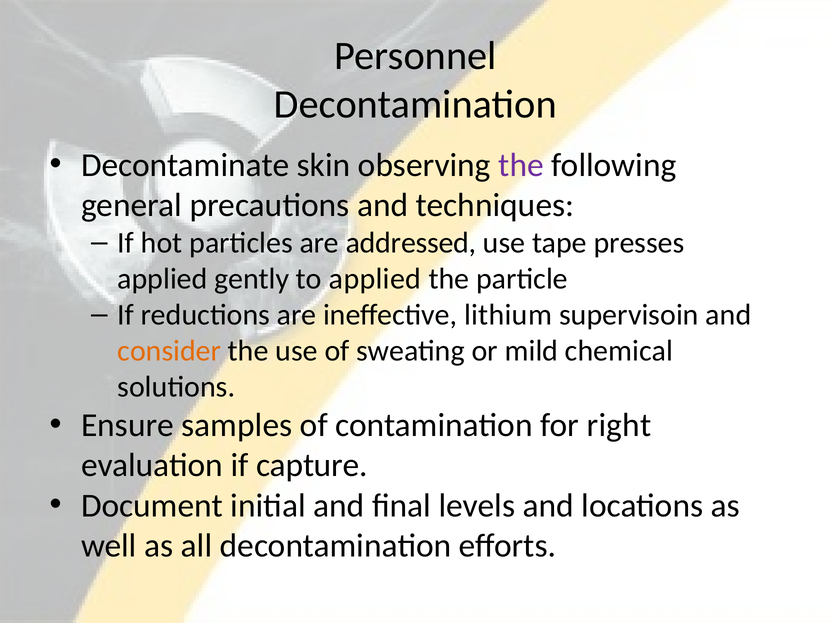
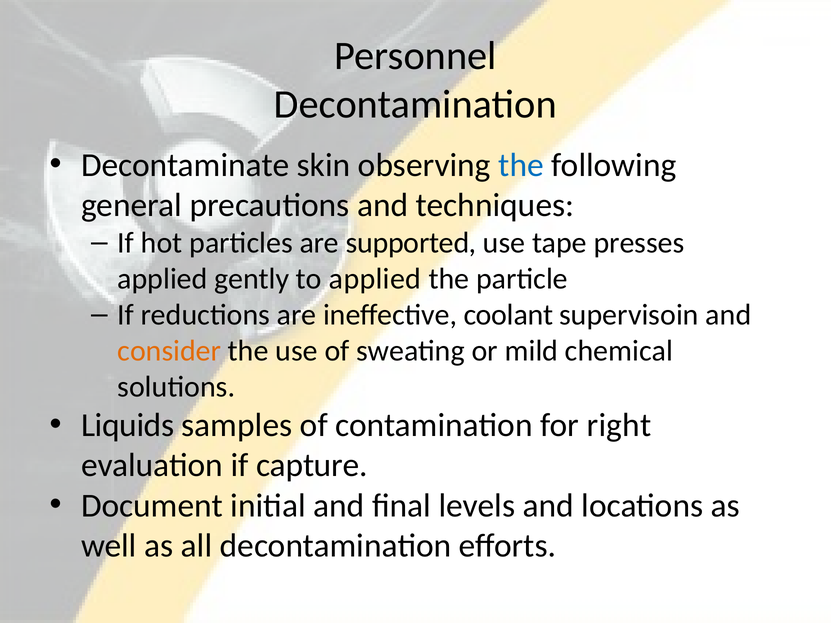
the colour: purple -> blue (521, 165)
addressed: addressed -> supported (411, 243)
lithium: lithium -> coolant (508, 315)
Ensure: Ensure -> Liquids (128, 425)
